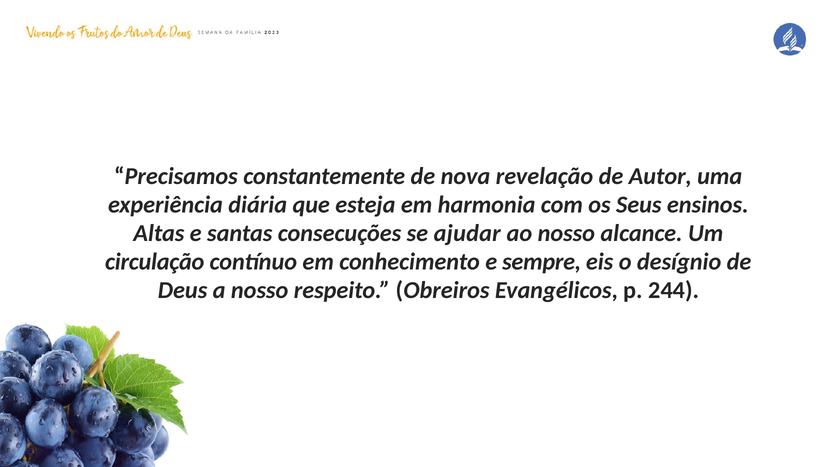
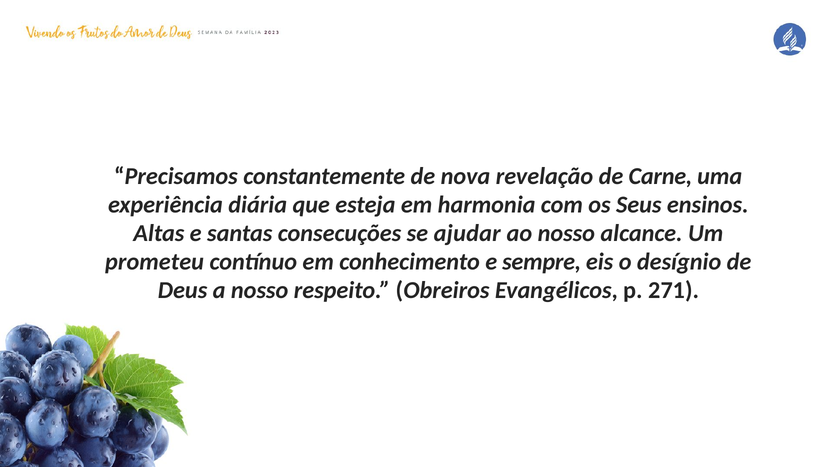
Autor: Autor -> Carne (660, 176)
circulação: circulação -> prometeu (155, 262)
244: 244 -> 271 (674, 291)
